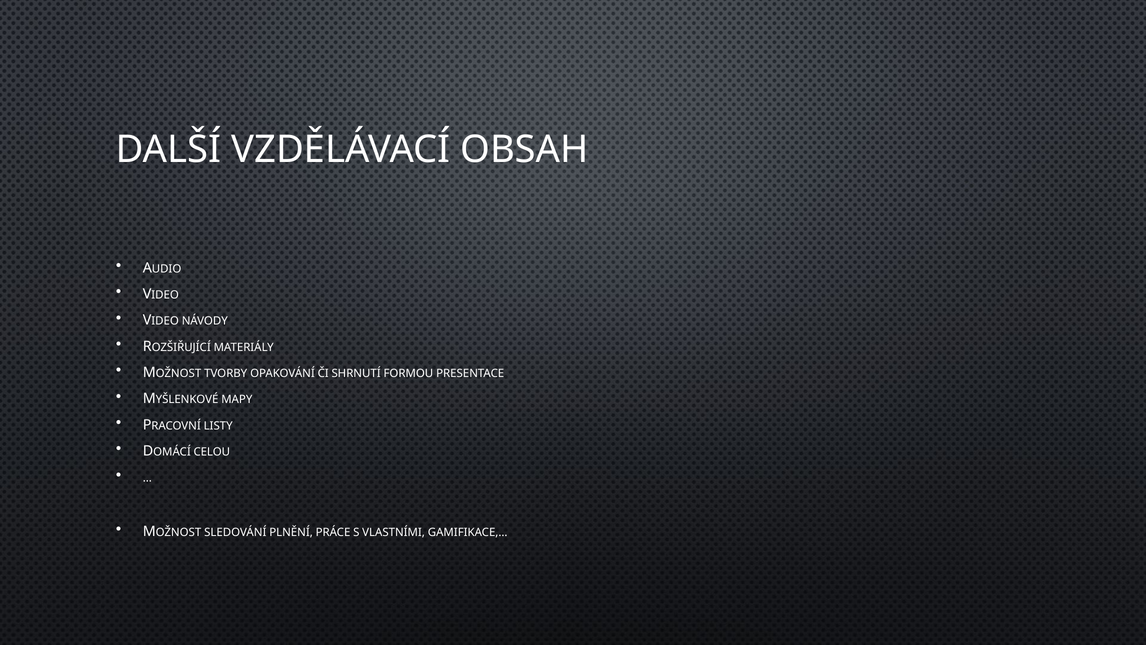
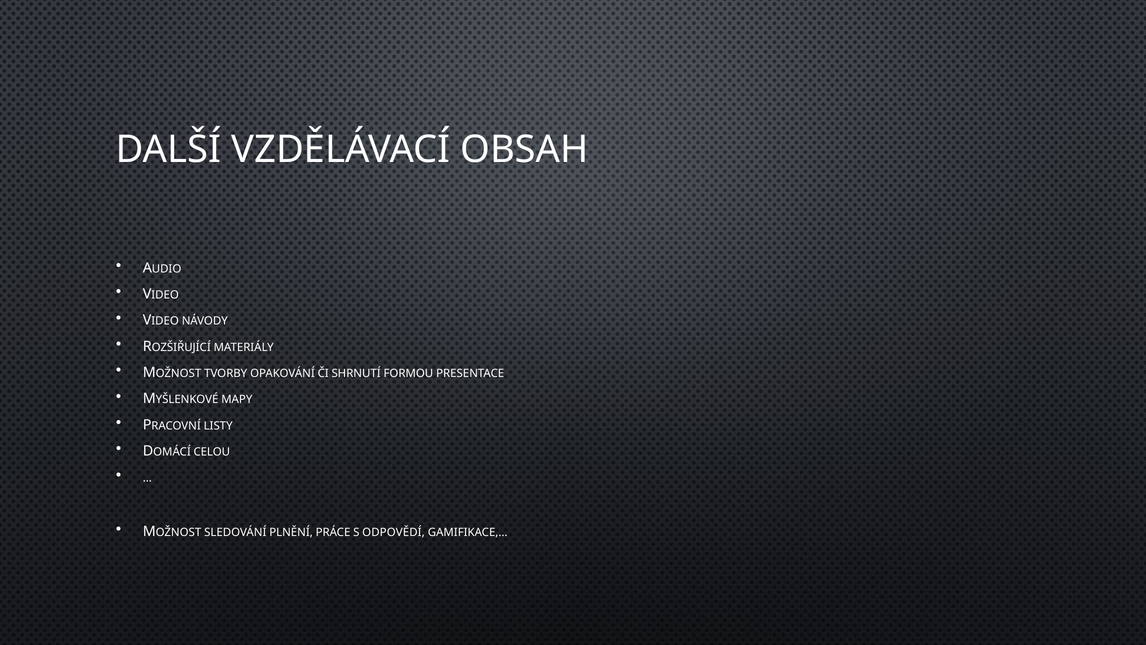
VLASTNÍMI: VLASTNÍMI -> ODPOVĚDÍ (394, 532)
